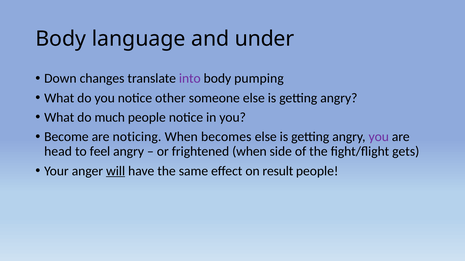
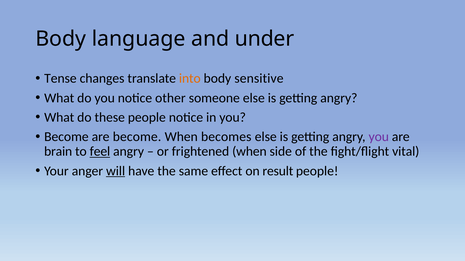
Down: Down -> Tense (60, 79)
into colour: purple -> orange (190, 79)
pumping: pumping -> sensitive (259, 79)
much: much -> these (110, 118)
are noticing: noticing -> become (137, 137)
head: head -> brain (58, 152)
feel underline: none -> present (100, 152)
gets: gets -> vital (406, 152)
